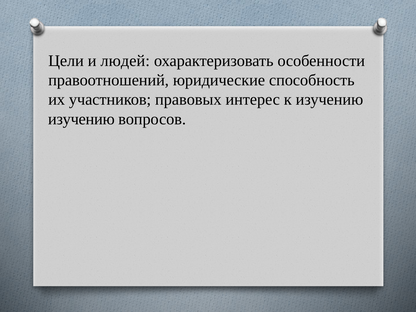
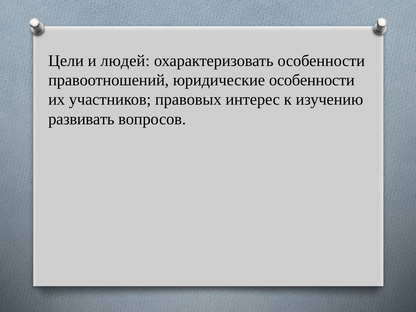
юридические способность: способность -> особенности (312, 80)
изучению: изучению -> развивать (81, 119)
